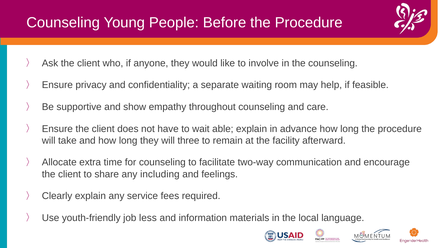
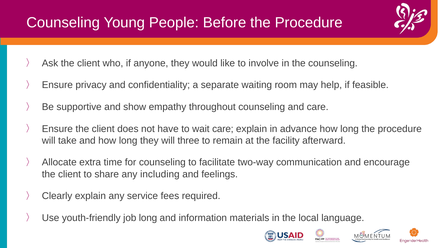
wait able: able -> care (223, 129)
job less: less -> long (148, 218)
